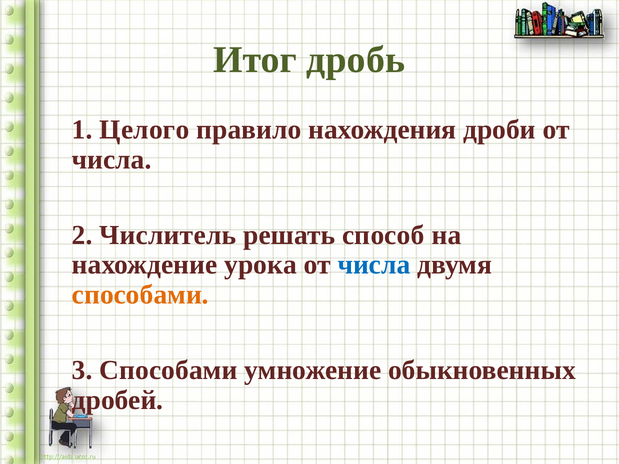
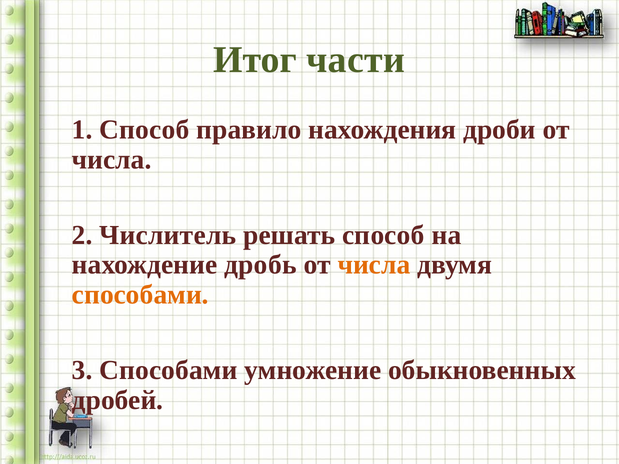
дробь: дробь -> части (356, 60)
1 Целого: Целого -> Способ (144, 130)
урока: урока -> дробь (260, 265)
числа colour: blue -> orange (374, 265)
